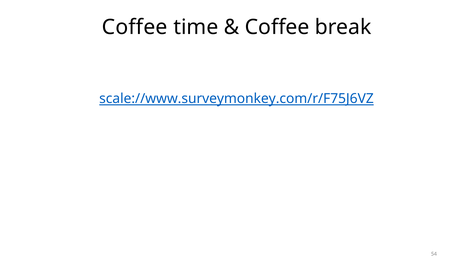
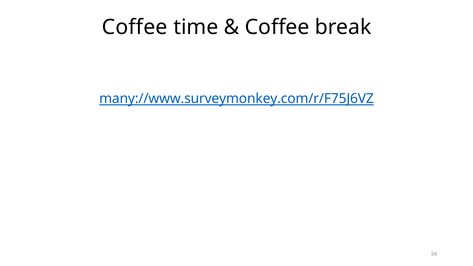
scale://www.surveymonkey.com/r/F75J6VZ: scale://www.surveymonkey.com/r/F75J6VZ -> many://www.surveymonkey.com/r/F75J6VZ (237, 99)
